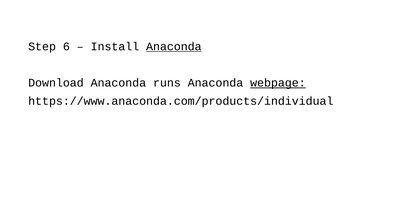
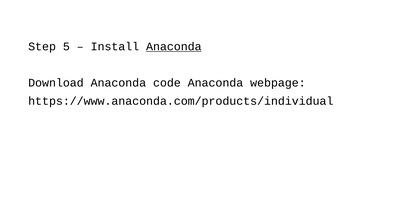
6: 6 -> 5 (66, 47)
runs: runs -> code (167, 83)
webpage underline: present -> none (278, 83)
